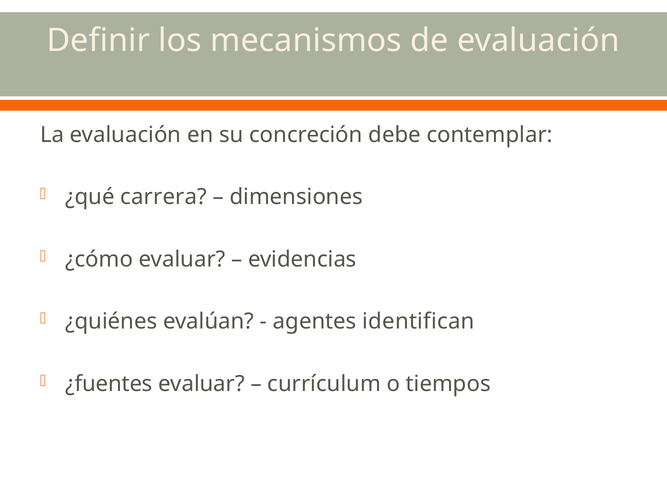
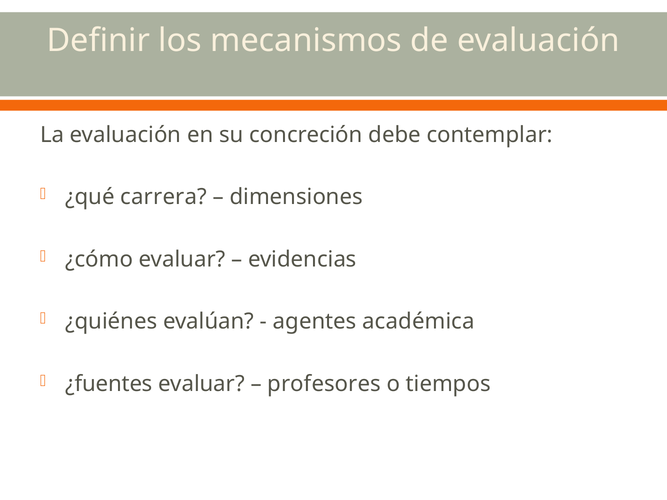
identifican: identifican -> académica (419, 322)
currículum: currículum -> profesores (324, 384)
